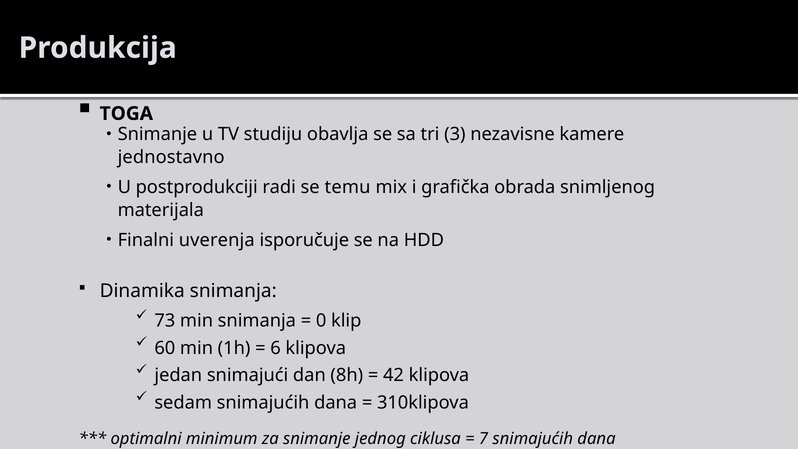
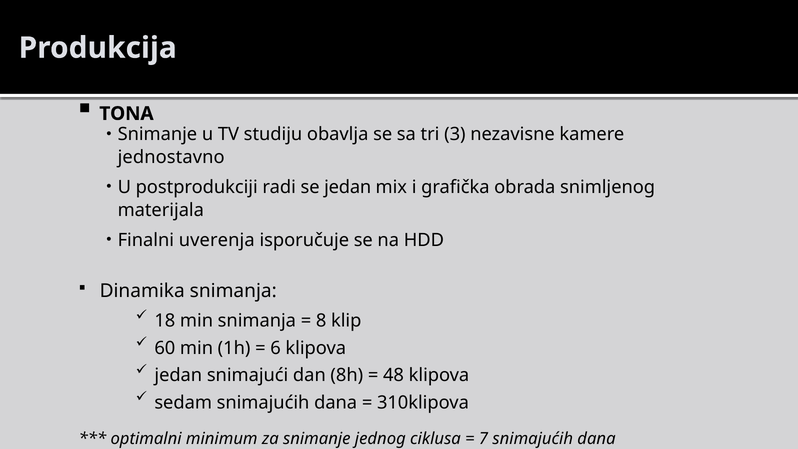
TOGA: TOGA -> TONA (126, 114)
se temu: temu -> jedan (348, 187)
73: 73 -> 18 (165, 321)
0: 0 -> 8 (321, 321)
42: 42 -> 48 (394, 375)
